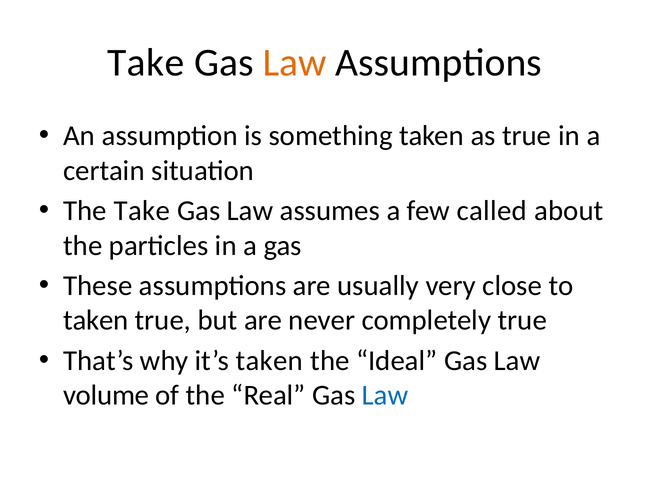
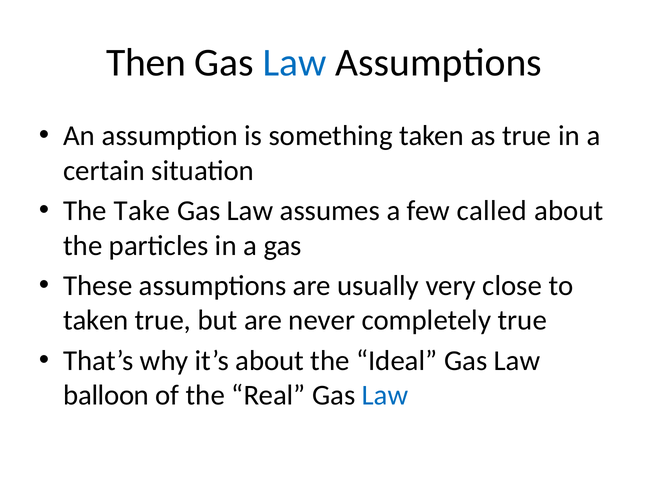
Take: Take -> Then (146, 63)
Law colour: orange -> blue (295, 63)
it’s taken: taken -> about (270, 361)
volume: volume -> balloon (106, 396)
